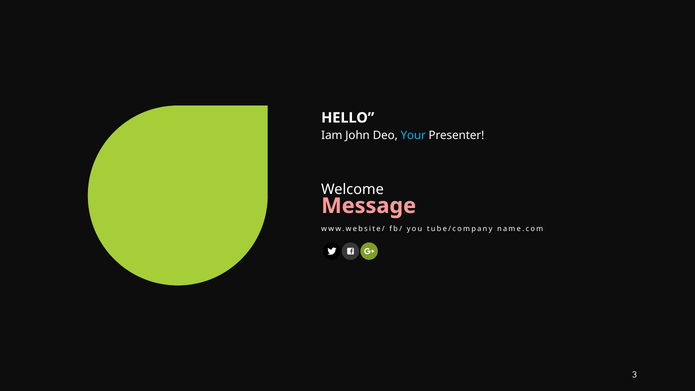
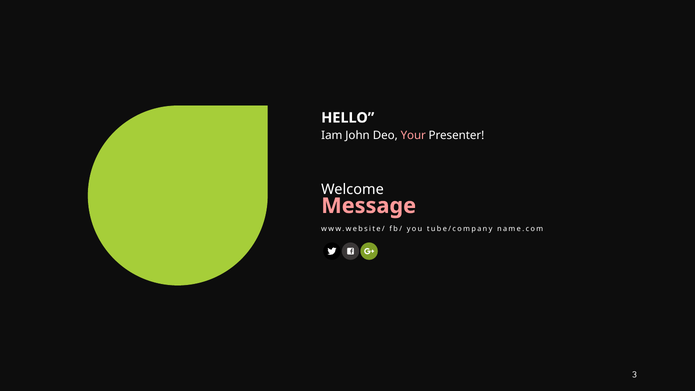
Your colour: light blue -> pink (413, 135)
